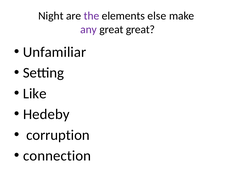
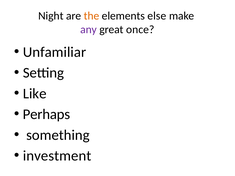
the colour: purple -> orange (91, 16)
great great: great -> once (140, 30)
Hedeby: Hedeby -> Perhaps (46, 114)
corruption: corruption -> something (58, 135)
connection: connection -> investment (57, 156)
